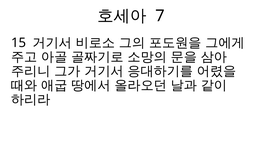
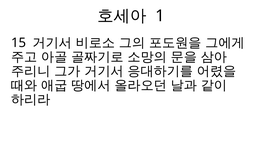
7: 7 -> 1 (160, 16)
